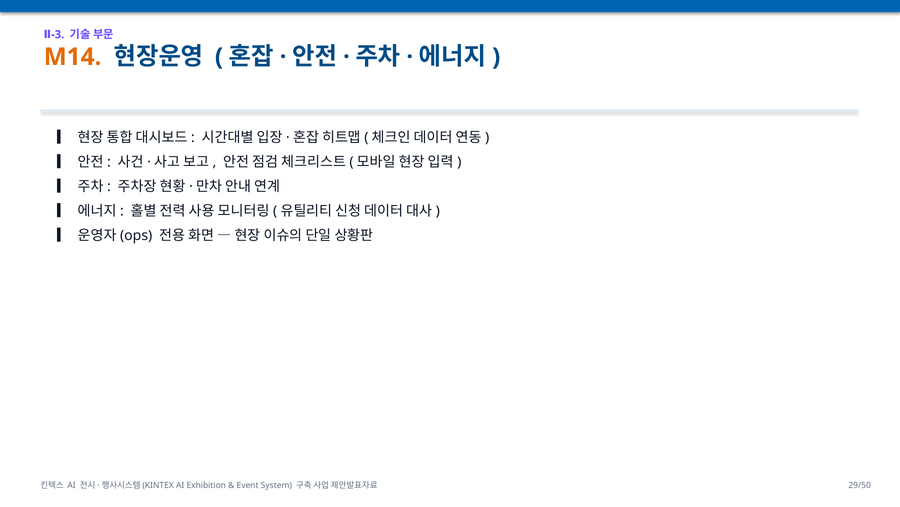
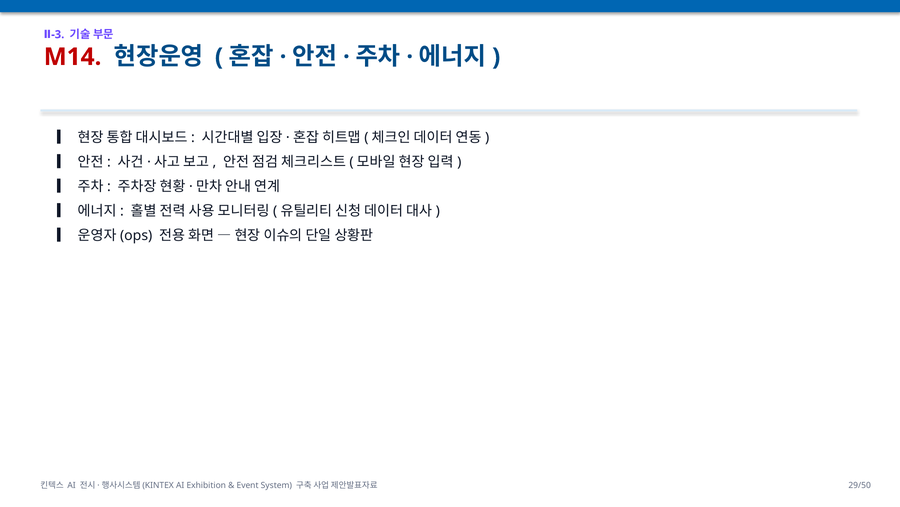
M14 colour: orange -> red (73, 57)
